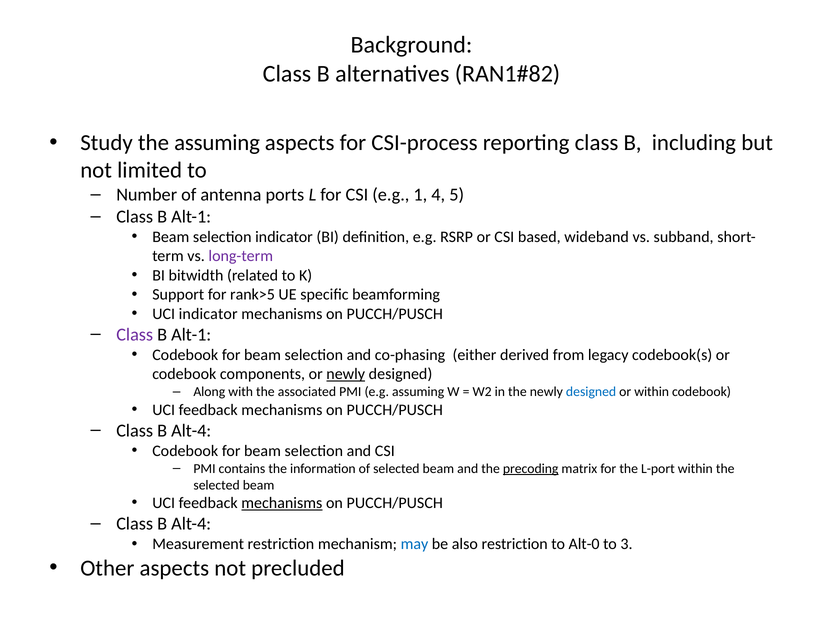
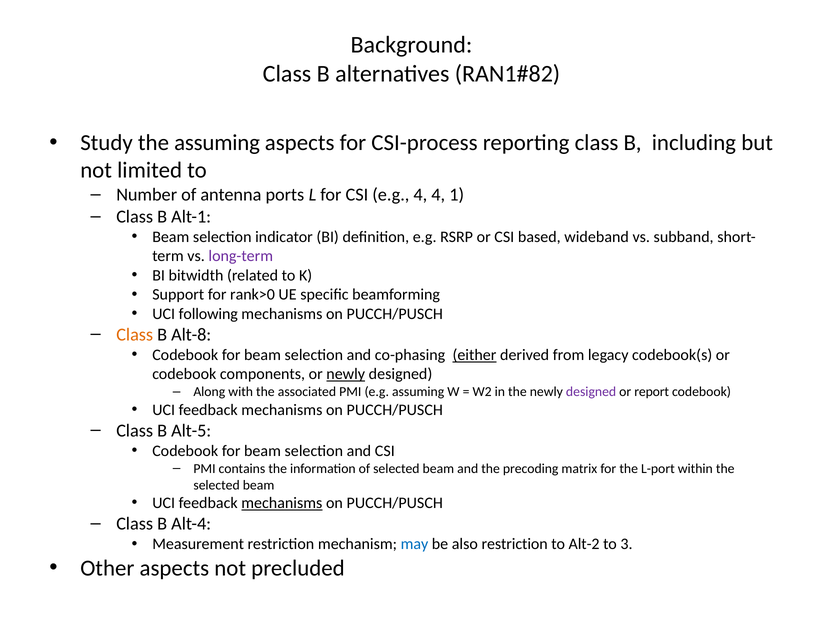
e.g 1: 1 -> 4 (420, 195)
5: 5 -> 1 (457, 195)
rank>5: rank>5 -> rank>0 (252, 295)
UCI indicator: indicator -> following (208, 314)
Class colour: purple -> orange (135, 335)
Alt-1: Alt-1 -> Alt-8 (191, 335)
either underline: none -> present (474, 355)
designed colour: blue -> purple (591, 392)
or within: within -> report (652, 392)
Alt-4: Alt-4 -> Alt-5 (191, 431)
precoding underline: present -> none (531, 469)
Alt-0: Alt-0 -> Alt-2 (584, 544)
